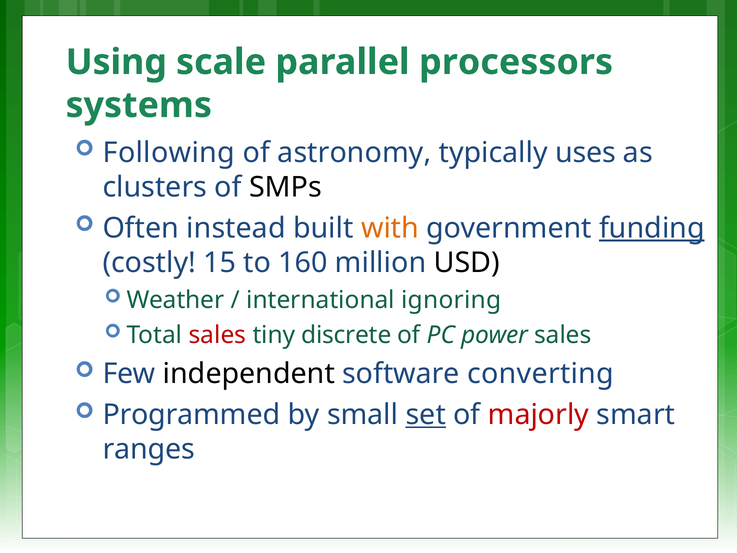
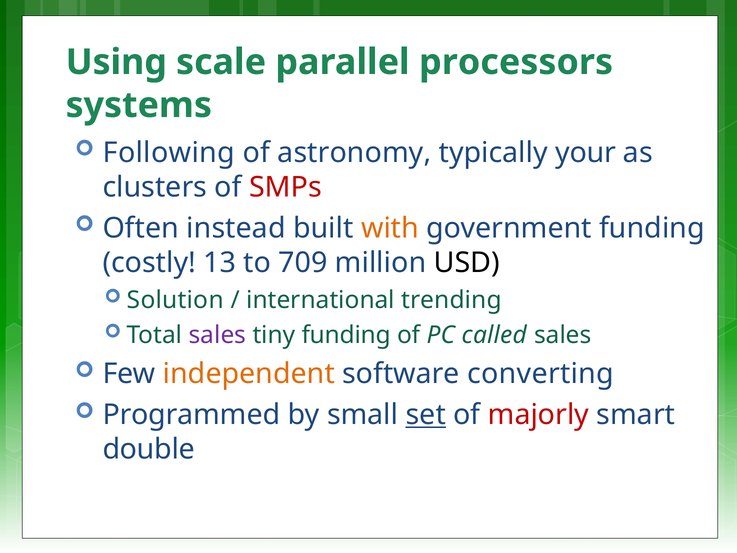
uses: uses -> your (586, 153)
SMPs colour: black -> red (285, 187)
funding underline: present -> none (652, 228)
15: 15 -> 13 (220, 262)
160: 160 -> 709 (303, 262)
Weather: Weather -> Solution (175, 300)
ignoring: ignoring -> trending (451, 300)
sales colour: red -> purple (217, 335)
tiny discrete: discrete -> funding (346, 335)
power: power -> called (494, 335)
independent colour: black -> orange (249, 374)
ranges: ranges -> double (149, 449)
